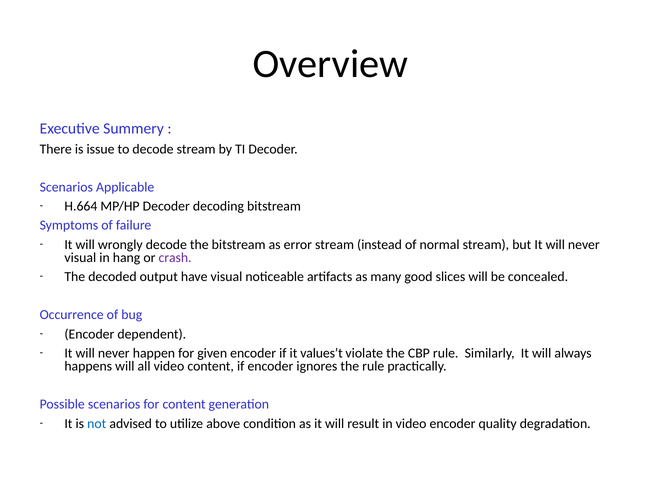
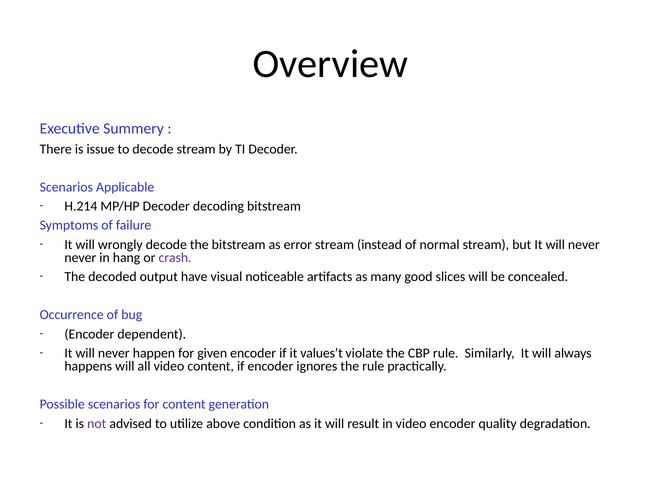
H.664: H.664 -> H.214 (81, 207)
visual: visual -> never (80, 258)
not colour: blue -> purple (97, 424)
